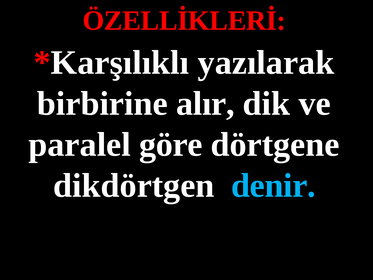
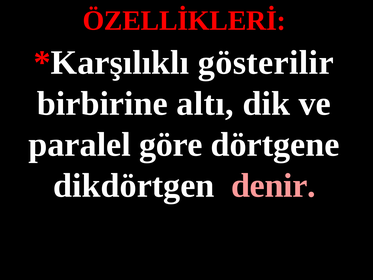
yazılarak: yazılarak -> gösterilir (266, 62)
alır: alır -> altı (205, 103)
denir colour: light blue -> pink (273, 186)
